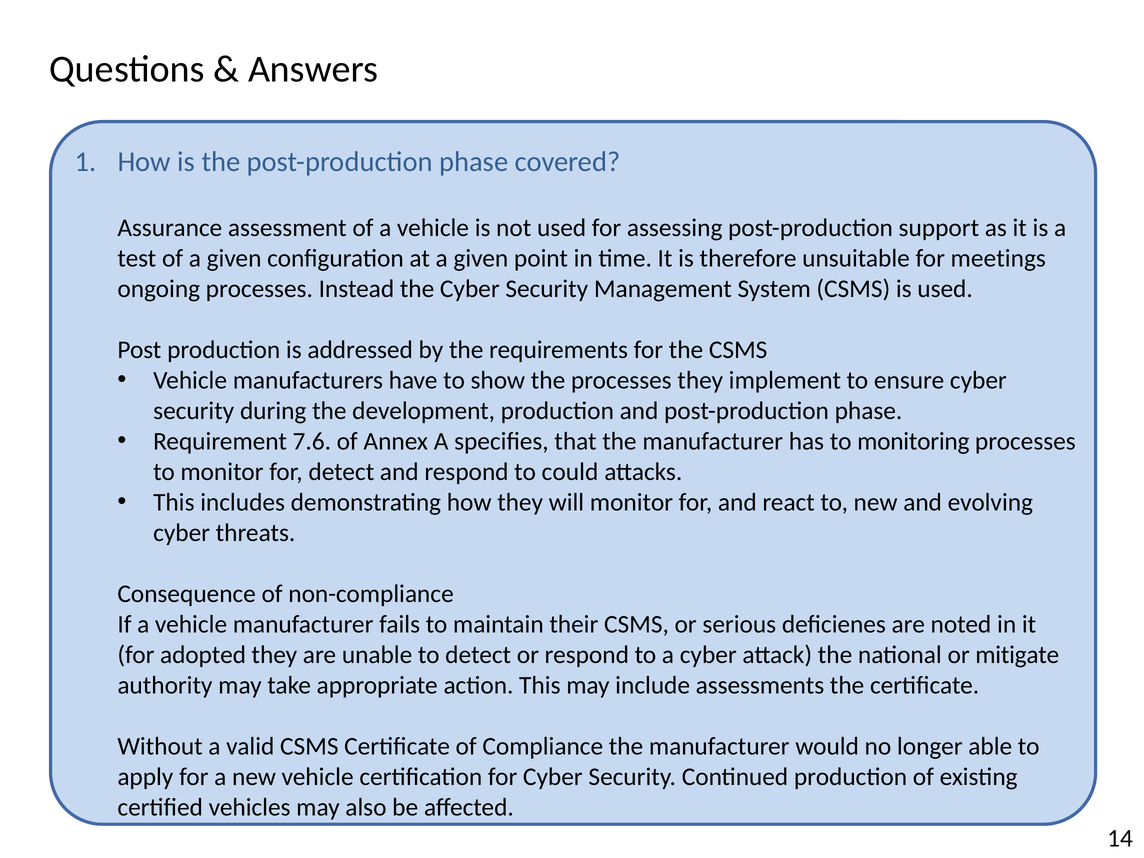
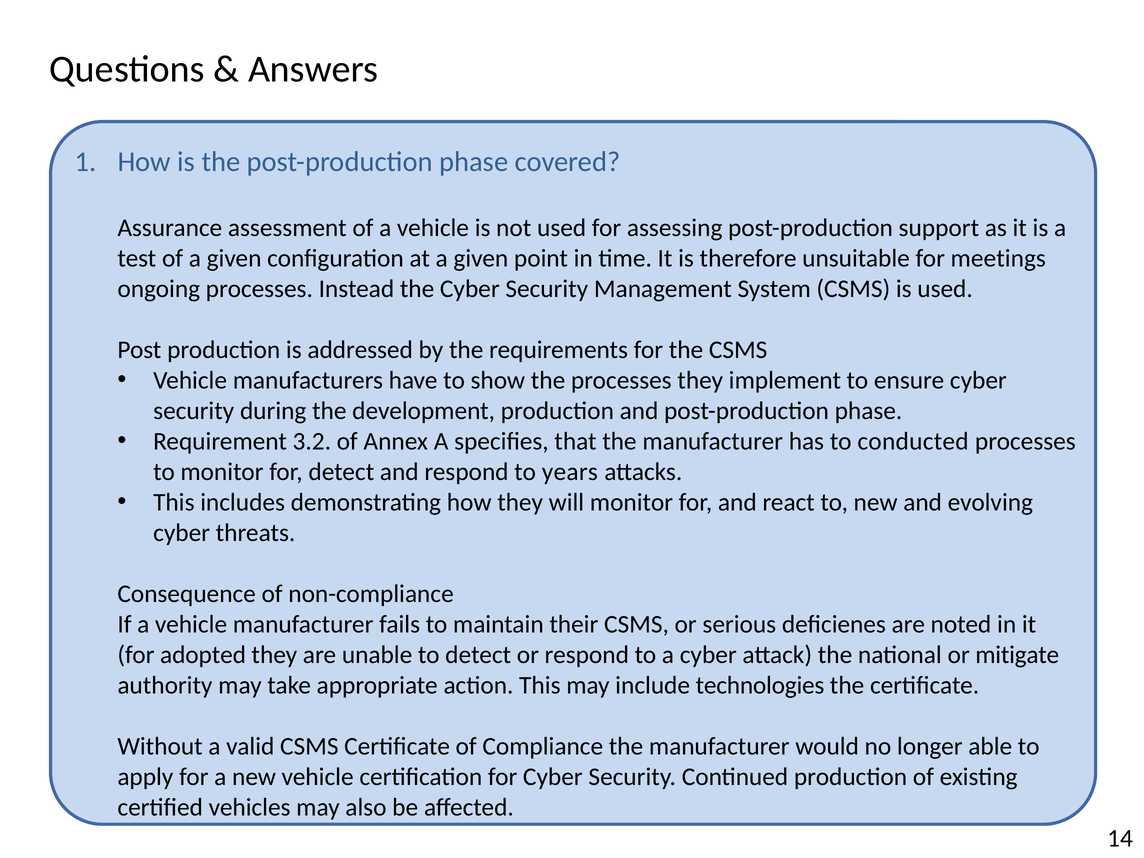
7.6: 7.6 -> 3.2 (312, 442)
monitoring: monitoring -> conducted (913, 442)
could: could -> years (570, 472)
assessments: assessments -> technologies (760, 685)
